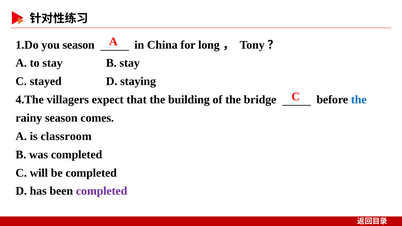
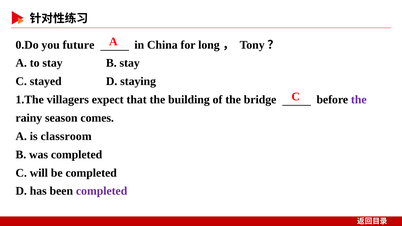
1.Do: 1.Do -> 0.Do (27, 45)
you season: season -> future (79, 45)
4.The: 4.The -> 1.The (30, 100)
the colour: blue -> purple (359, 100)
